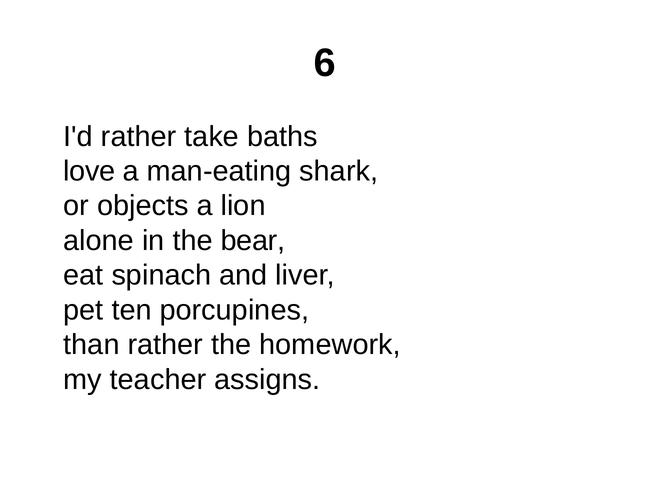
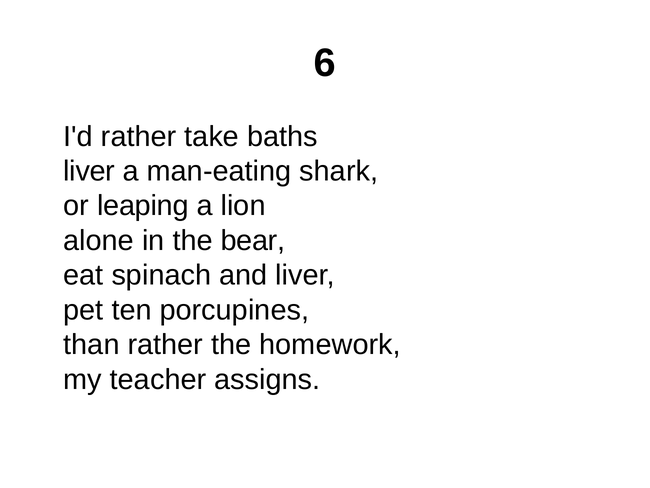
love: love -> liver (89, 171)
objects: objects -> leaping (143, 206)
